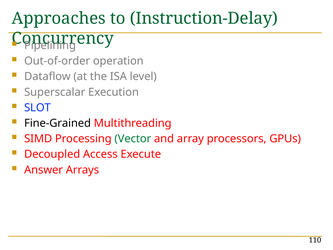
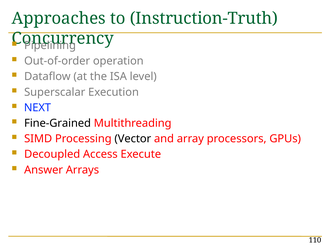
Instruction-Delay: Instruction-Delay -> Instruction-Truth (204, 18)
SLOT: SLOT -> NEXT (37, 108)
Vector colour: green -> black (133, 139)
